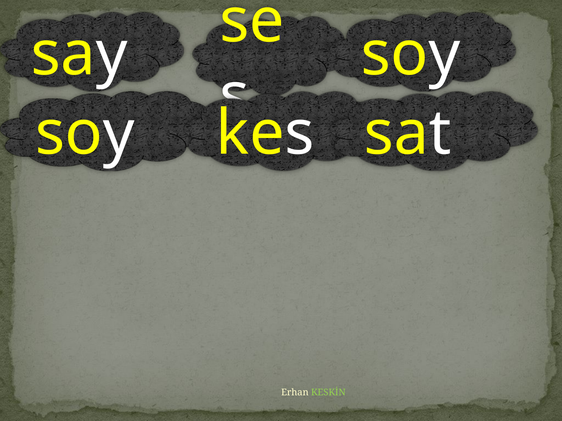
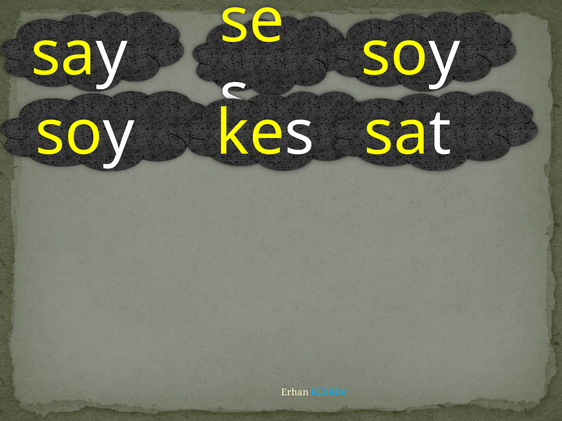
KESKİN colour: light green -> light blue (328, 393)
